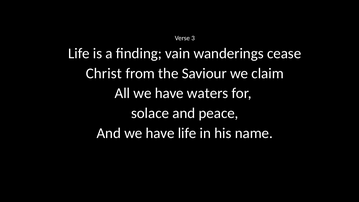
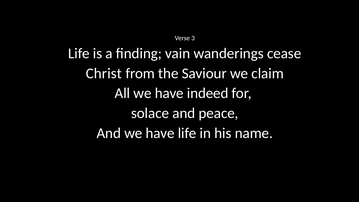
waters: waters -> indeed (208, 93)
